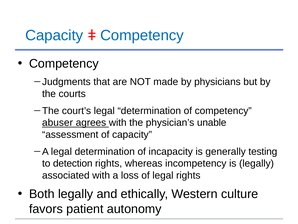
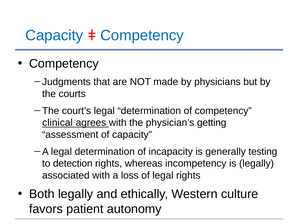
abuser: abuser -> clinical (57, 122)
unable: unable -> getting (212, 122)
